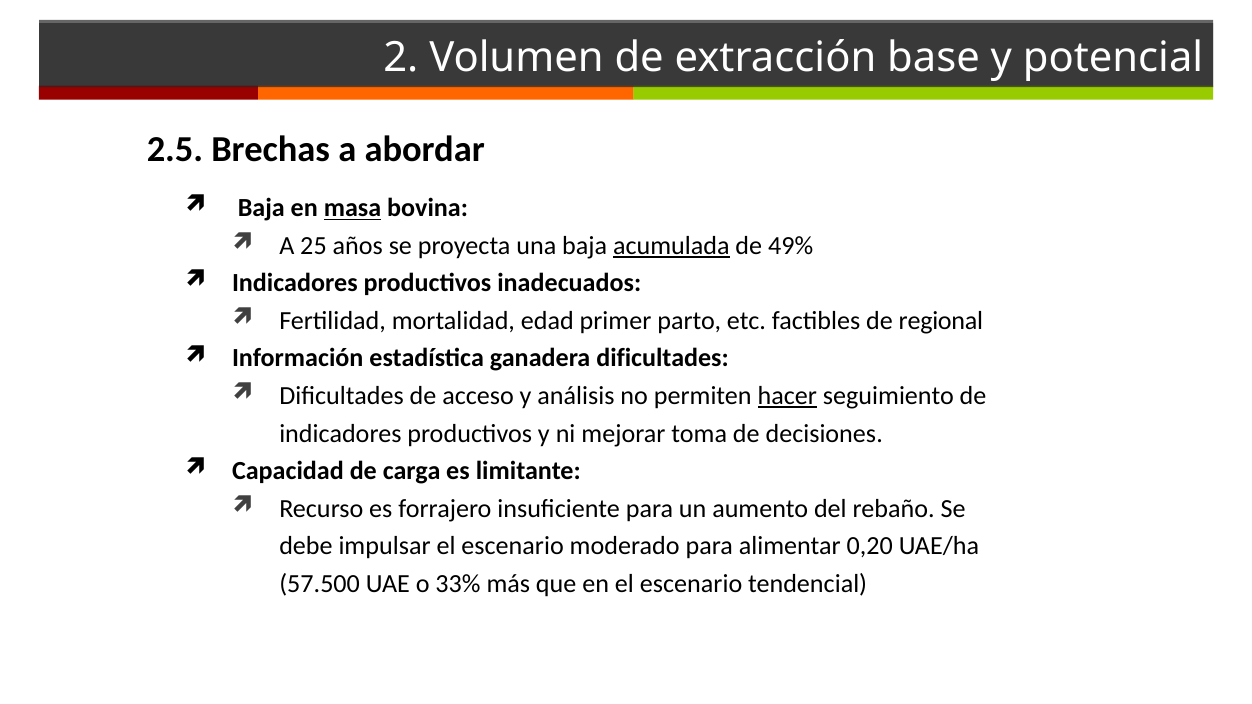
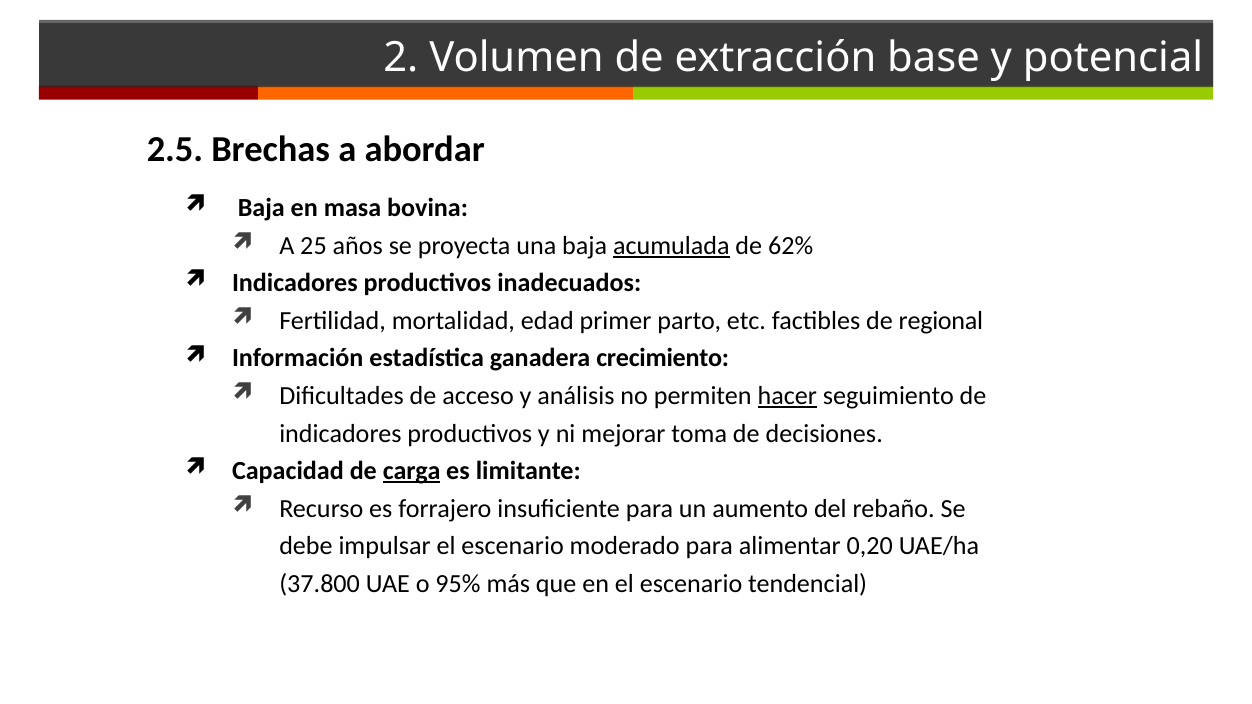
masa underline: present -> none (353, 208)
49%: 49% -> 62% (791, 246)
ganadera dificultades: dificultades -> crecimiento (663, 358)
carga underline: none -> present (412, 471)
57.500: 57.500 -> 37.800 (320, 584)
33%: 33% -> 95% (458, 584)
